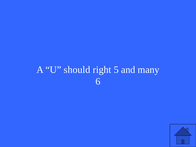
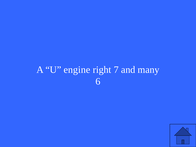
should: should -> engine (77, 70)
5: 5 -> 7 (116, 70)
